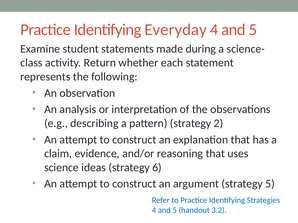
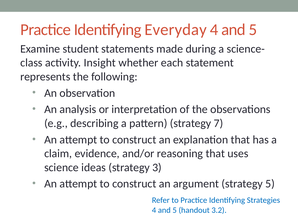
Return: Return -> Insight (100, 63)
2: 2 -> 7 (218, 124)
6: 6 -> 3 (157, 168)
